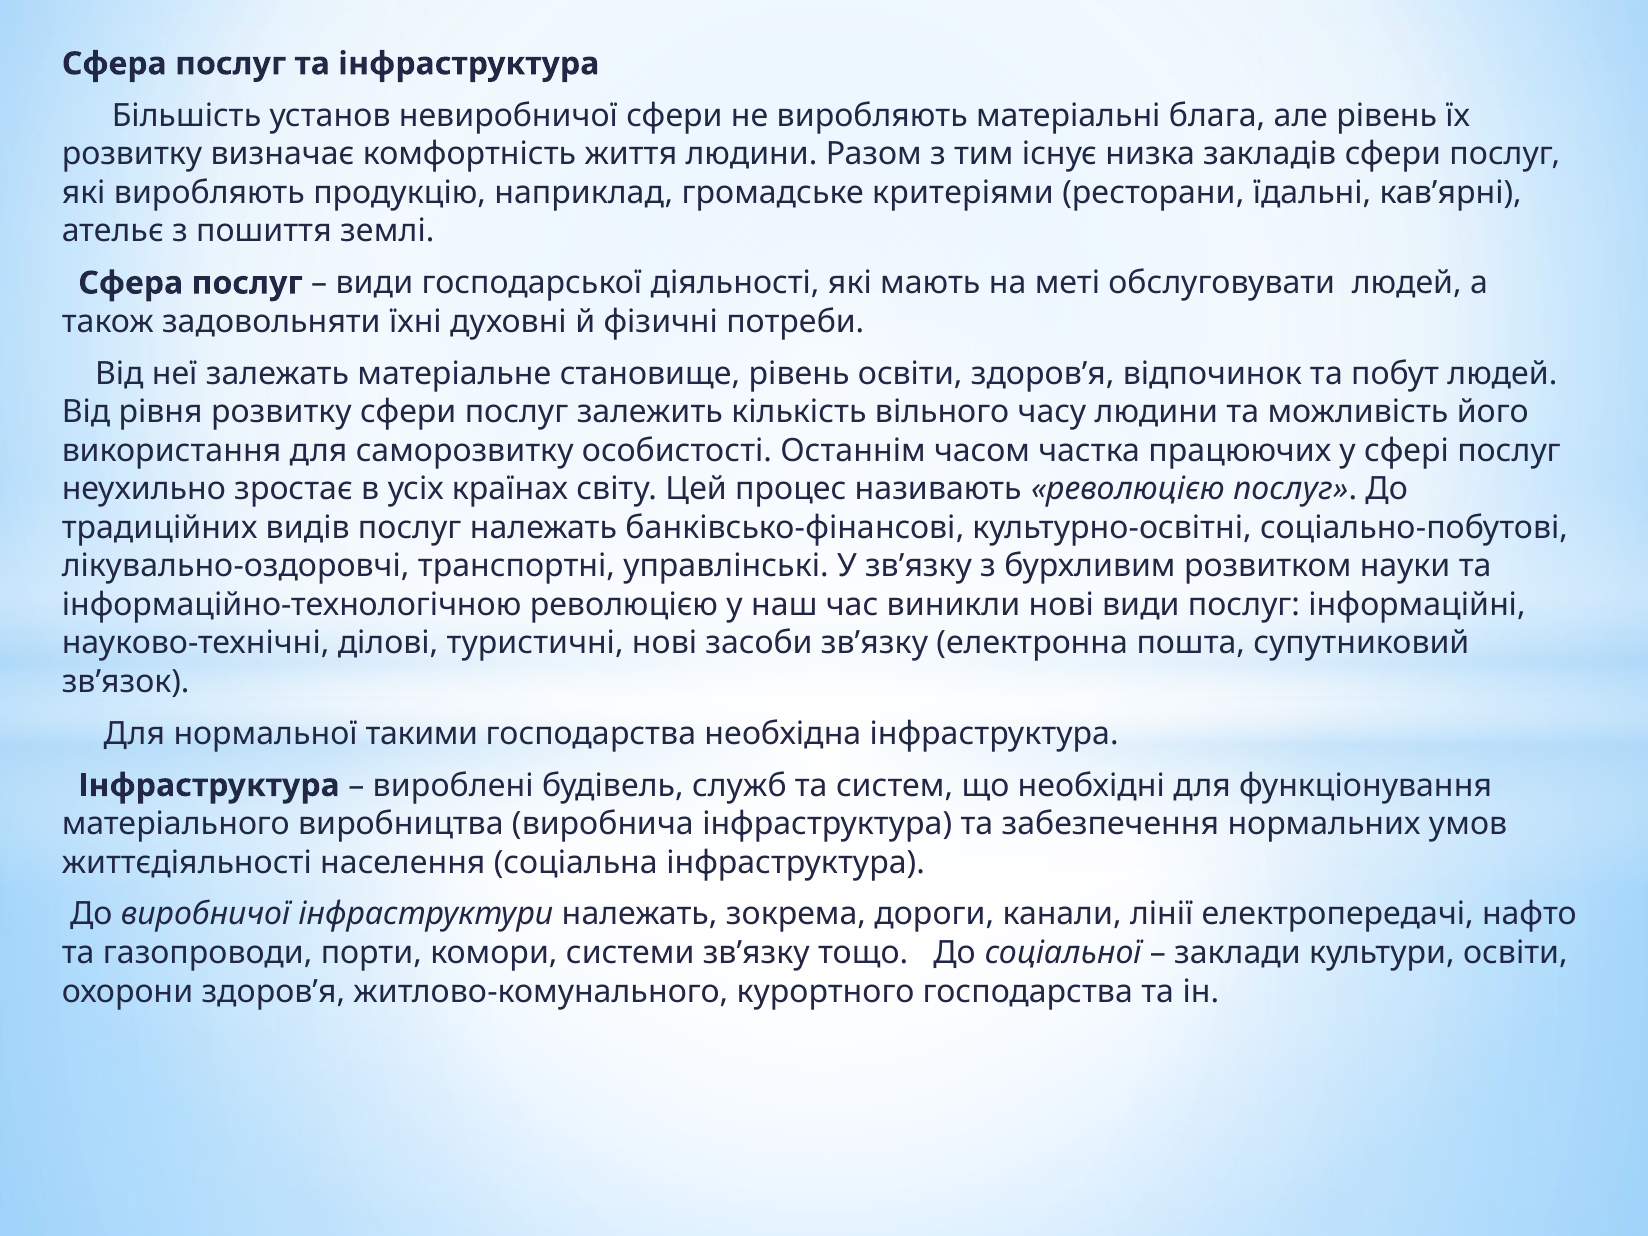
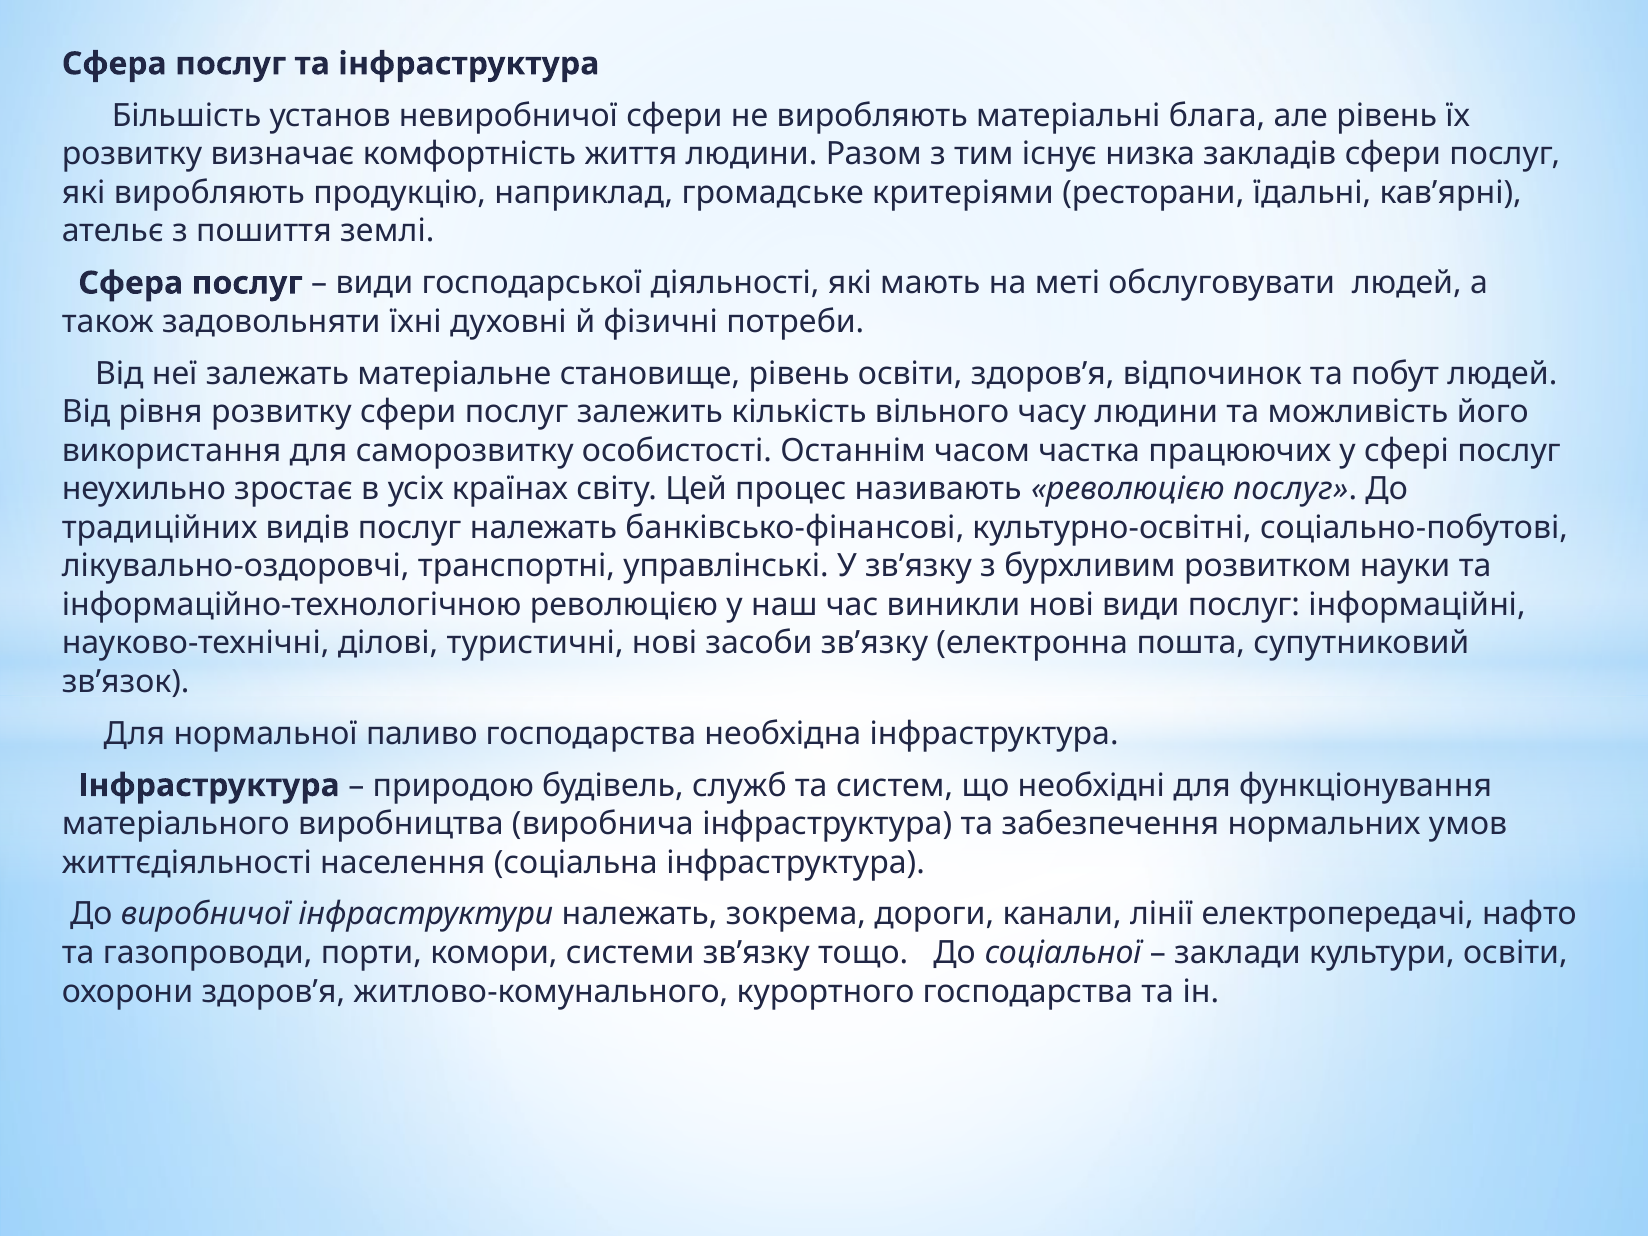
такими: такими -> паливо (422, 734)
вироблені: вироблені -> природою (453, 785)
